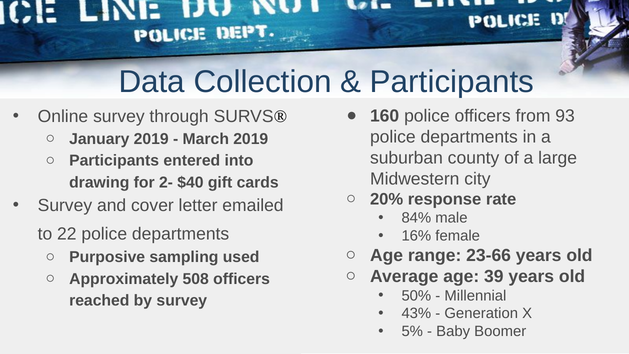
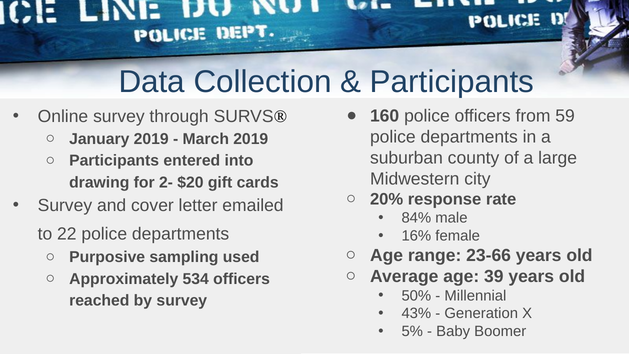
93: 93 -> 59 (565, 116)
$40: $40 -> $20 (190, 182)
508: 508 -> 534 (196, 279)
